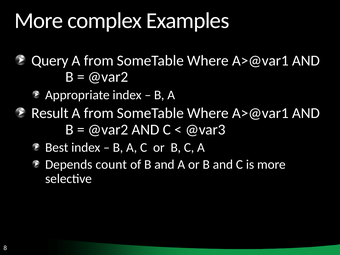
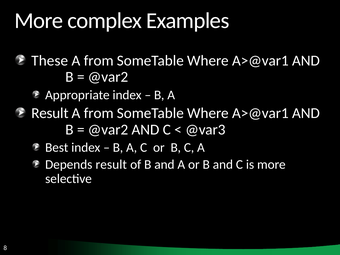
Query: Query -> These (50, 61)
Depends count: count -> result (111, 164)
